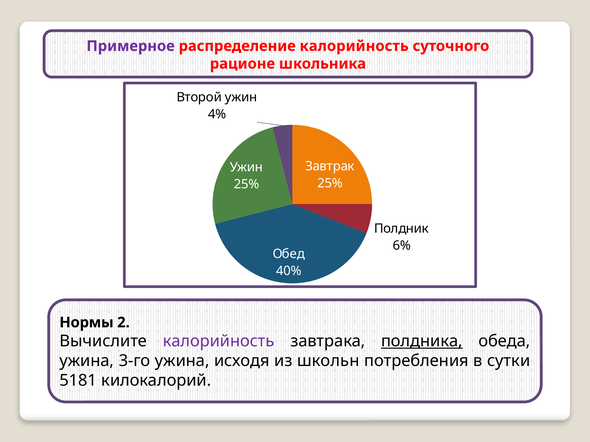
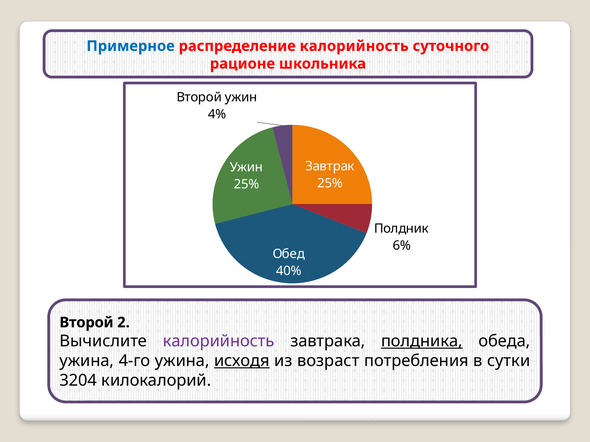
Примерное colour: purple -> blue (131, 46)
Нормы: Нормы -> Второй (86, 323)
3-го: 3-го -> 4-го (134, 361)
исходя underline: none -> present (242, 361)
школьн: школьн -> возраст (328, 361)
5181: 5181 -> 3204 (78, 381)
